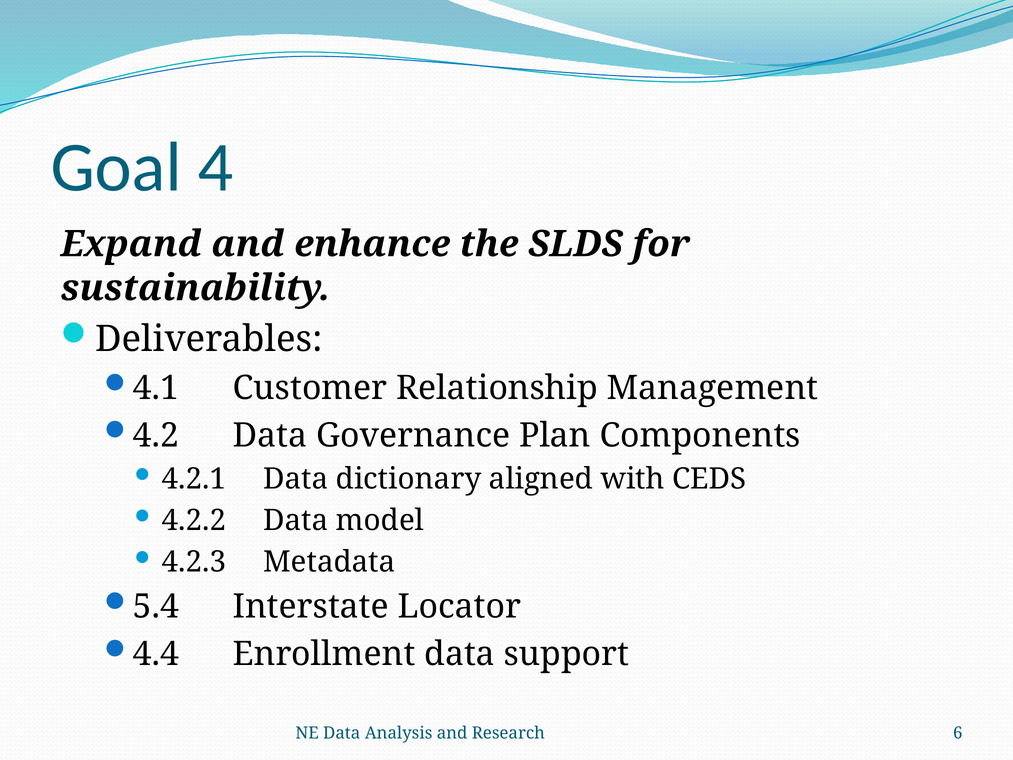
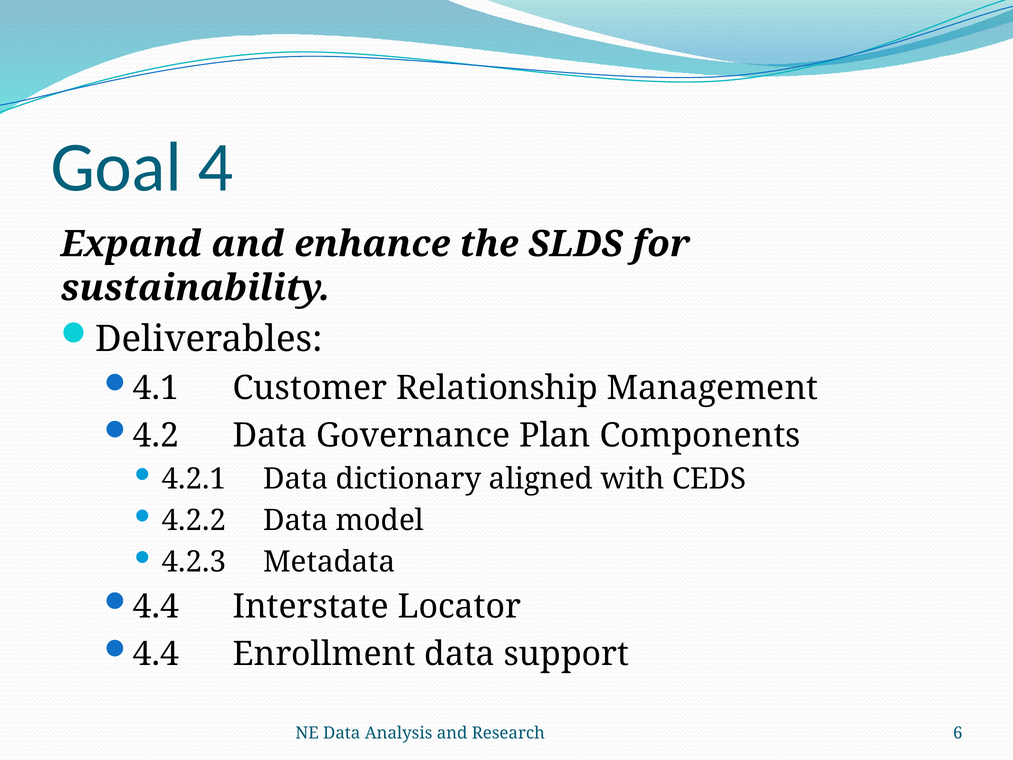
5.4: 5.4 -> 4.4 (156, 607)
